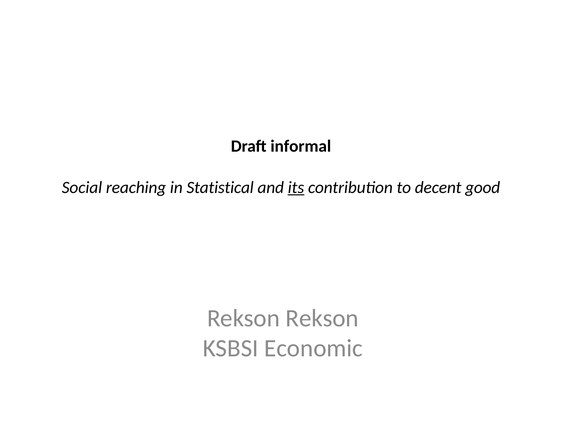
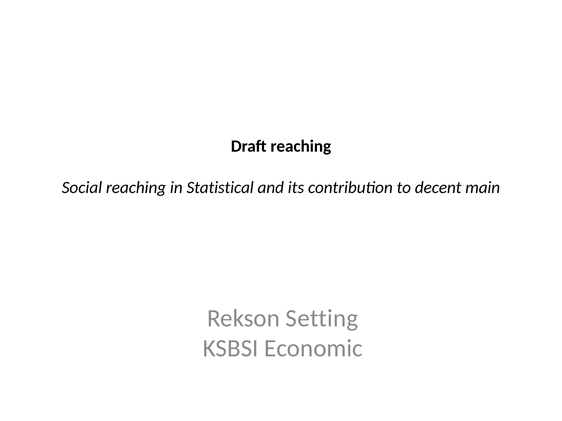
Draft informal: informal -> reaching (301, 146)
its underline: present -> none (296, 188)
good: good -> main (483, 188)
Rekson Rekson: Rekson -> Setting (322, 319)
